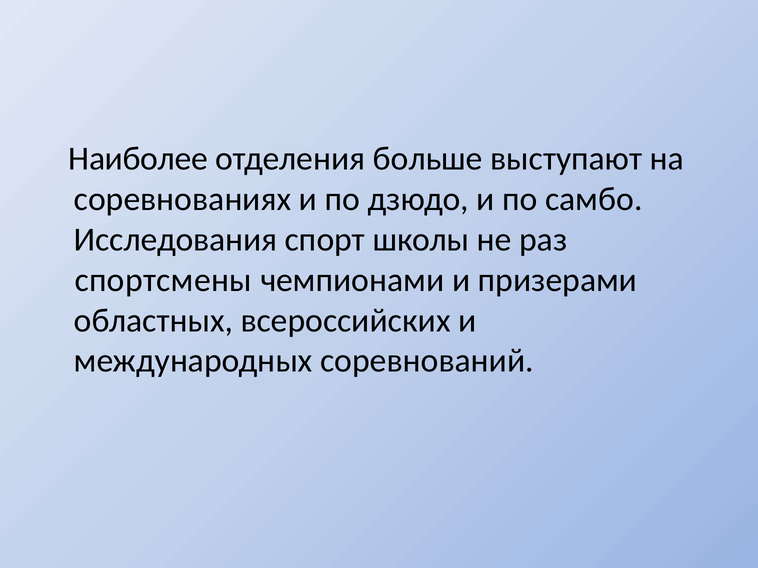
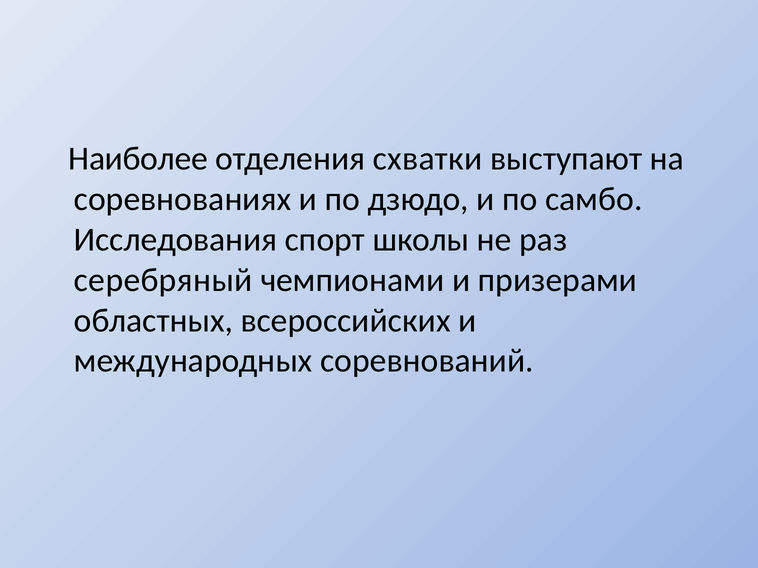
больше: больше -> схватки (428, 159)
спортсмены: спортсмены -> серебряный (163, 280)
